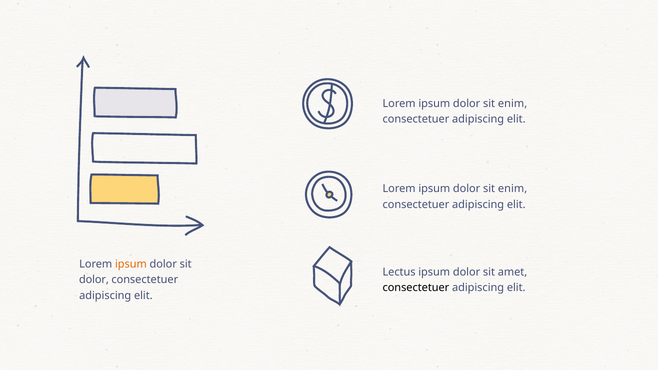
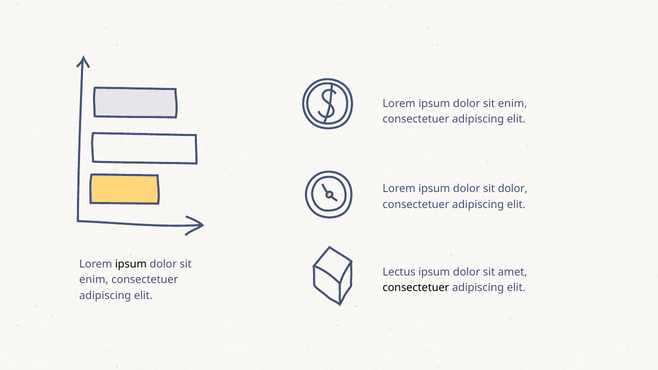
enim: enim -> dolor (513, 189)
ipsum colour: orange -> black (131, 264)
dolor: dolor -> enim (94, 280)
